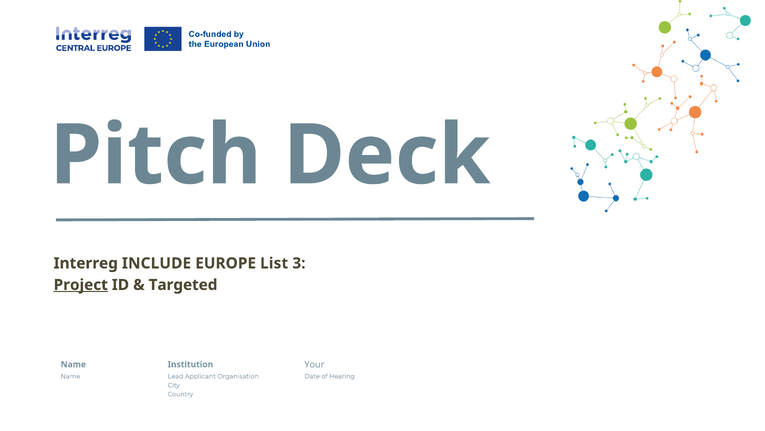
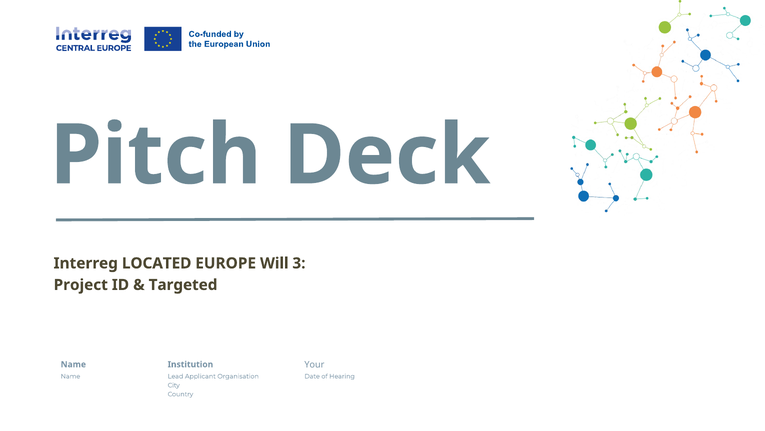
INCLUDE: INCLUDE -> LOCATED (157, 263)
List: List -> Will (274, 263)
Project underline: present -> none (81, 284)
